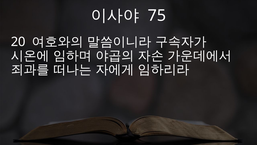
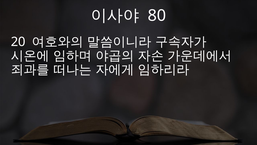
75: 75 -> 80 (157, 15)
